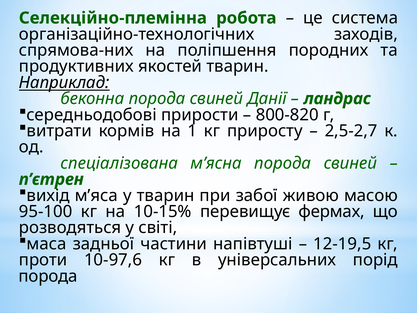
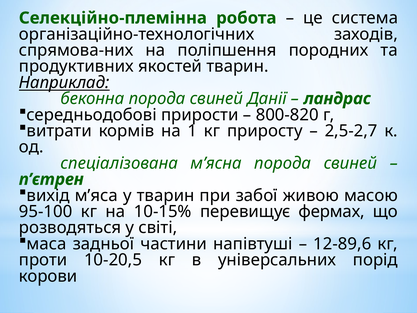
12-19,5: 12-19,5 -> 12-89,6 (342, 244)
10-97,6: 10-97,6 -> 10-20,5 (113, 260)
порода: порода -> корови (48, 276)
